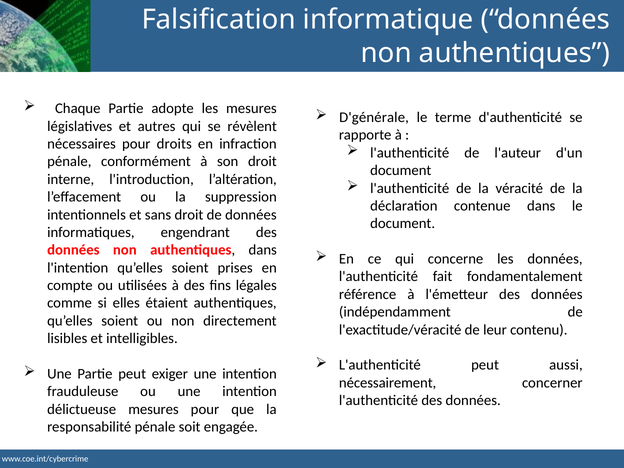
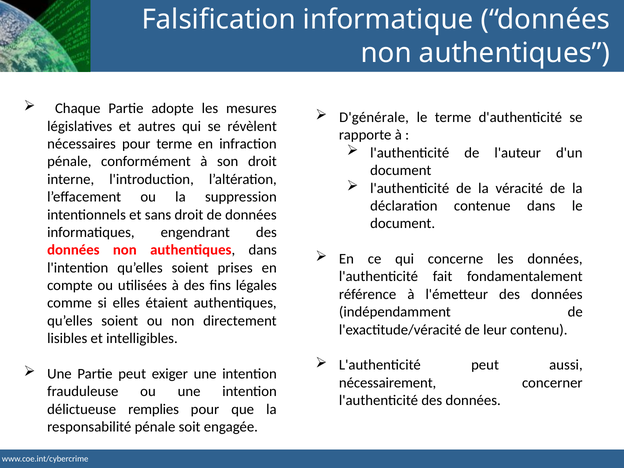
pour droits: droits -> terme (174, 144)
délictueuse mesures: mesures -> remplies (154, 409)
